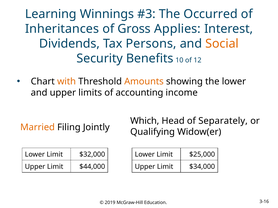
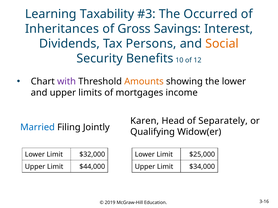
Winnings: Winnings -> Taxability (107, 14)
Applies: Applies -> Savings (178, 29)
with colour: orange -> purple (67, 82)
accounting: accounting -> mortgages (139, 93)
Which: Which -> Karen (145, 121)
Married colour: orange -> blue (38, 128)
